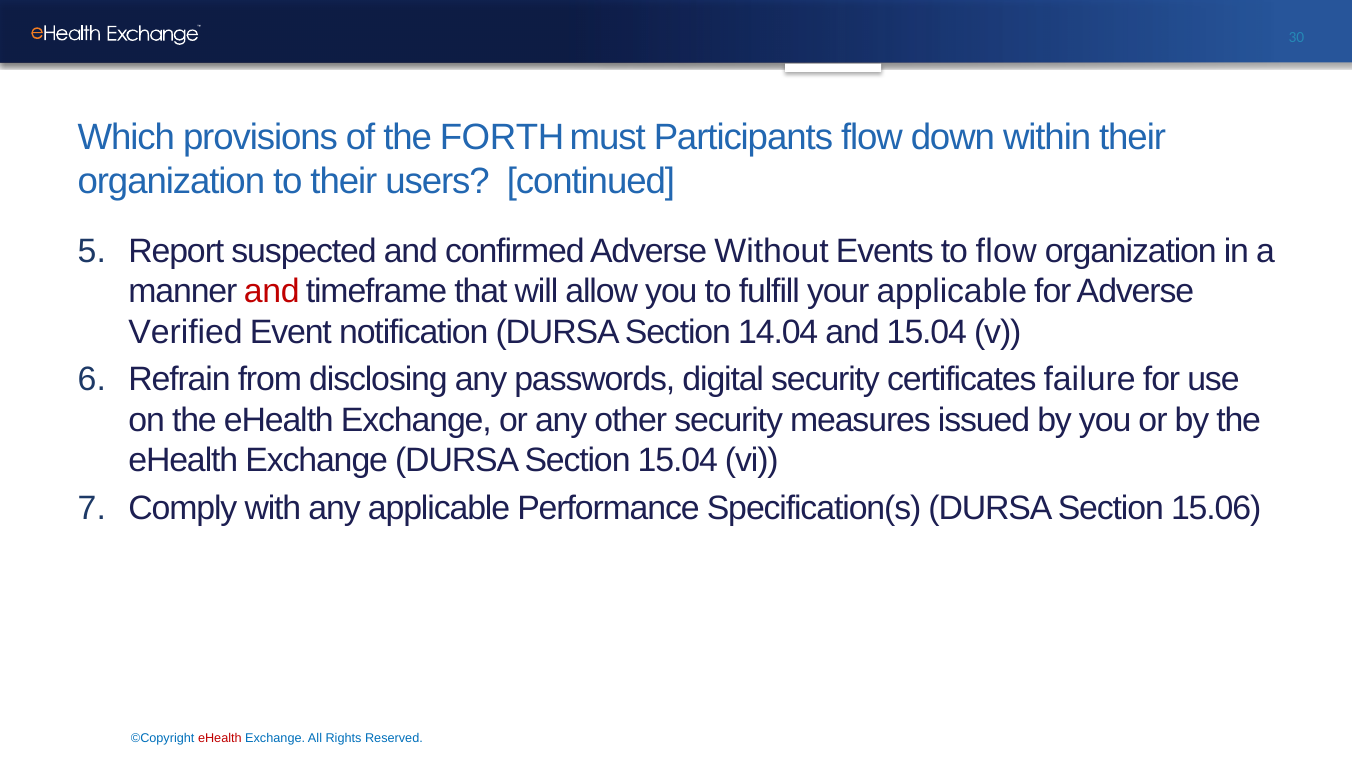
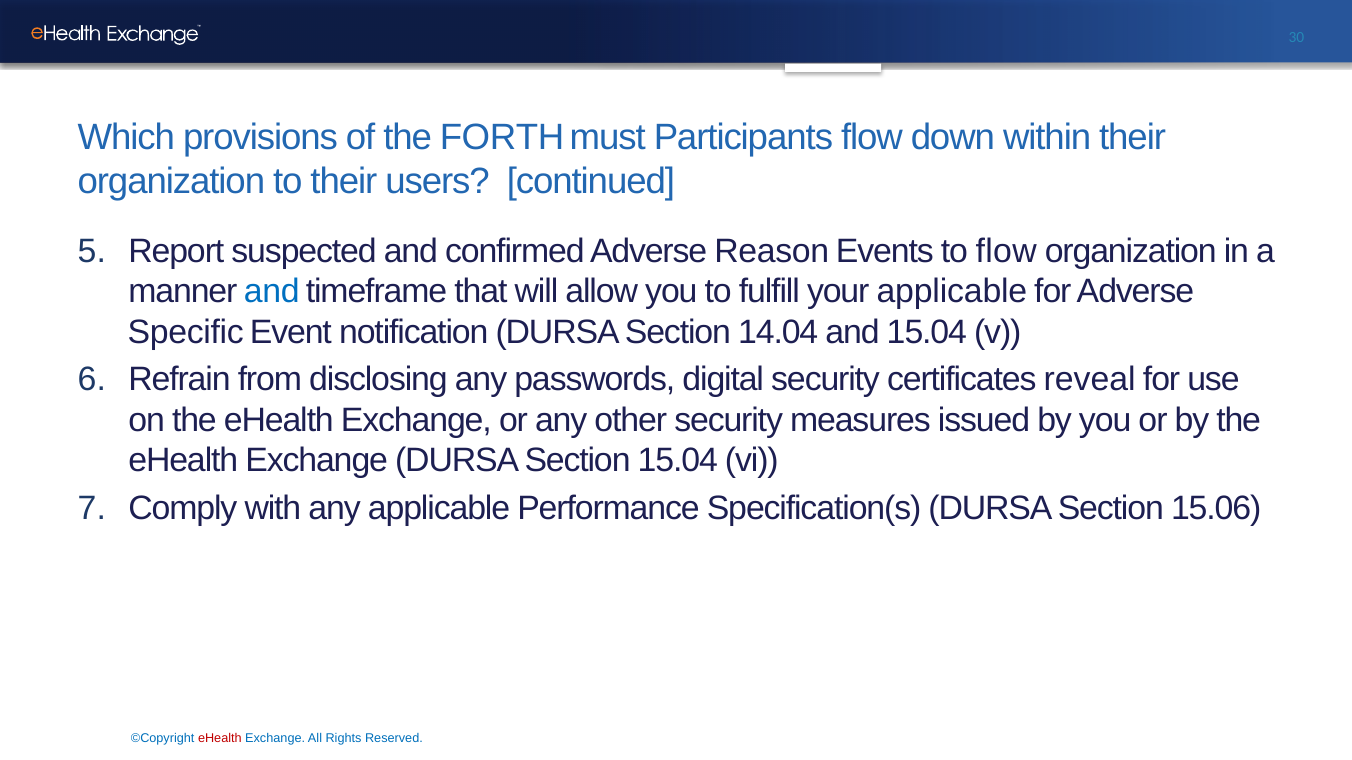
Without: Without -> Reason (772, 251)
and colour: red -> blue (272, 292)
Verified: Verified -> Specific (186, 332)
failure: failure -> reveal (1090, 380)
